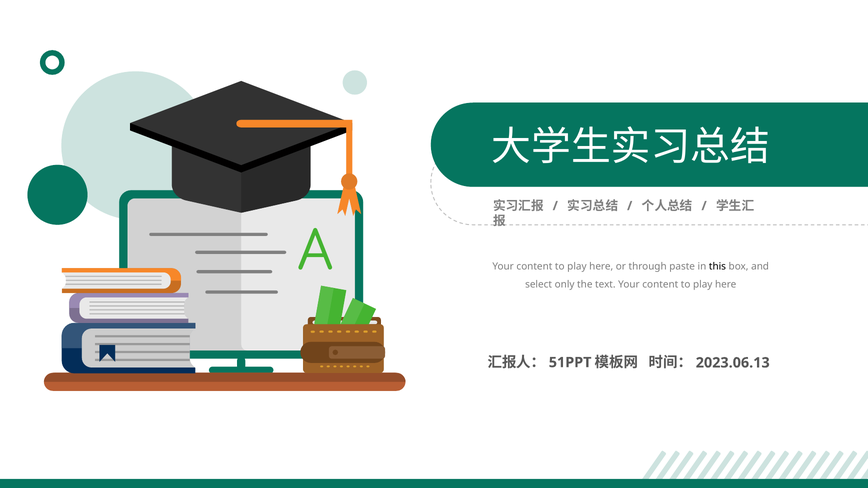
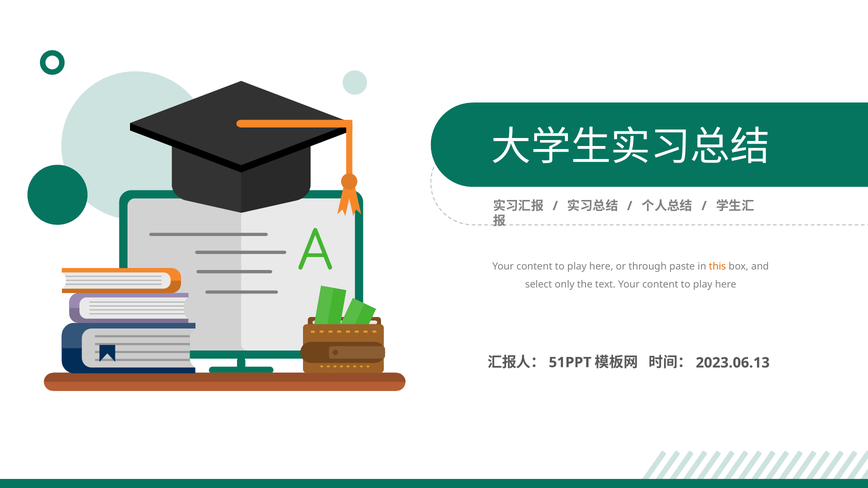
this colour: black -> orange (717, 267)
